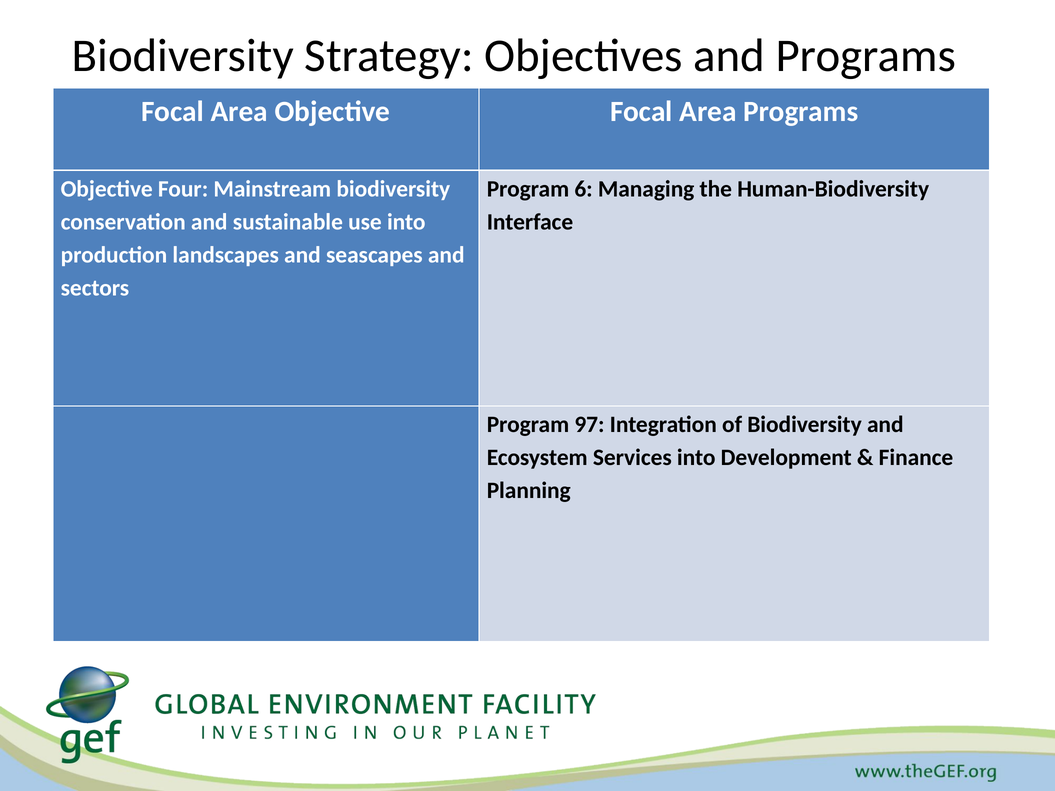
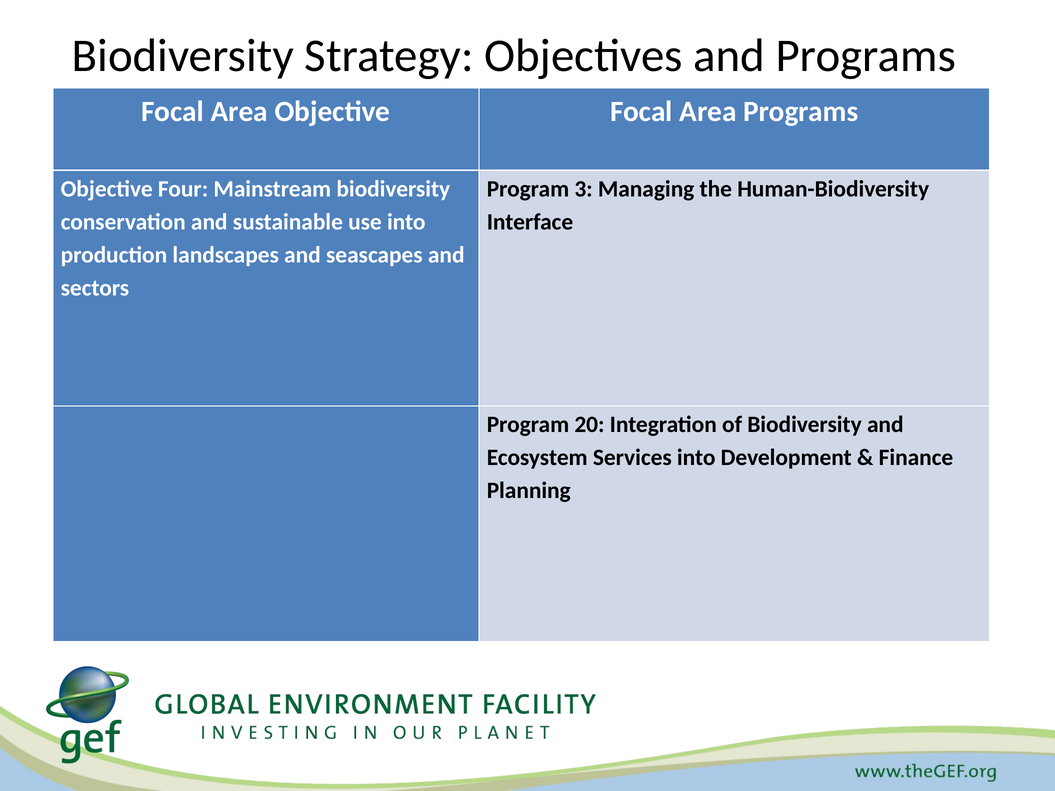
6: 6 -> 3 (584, 189)
97: 97 -> 20 (589, 425)
